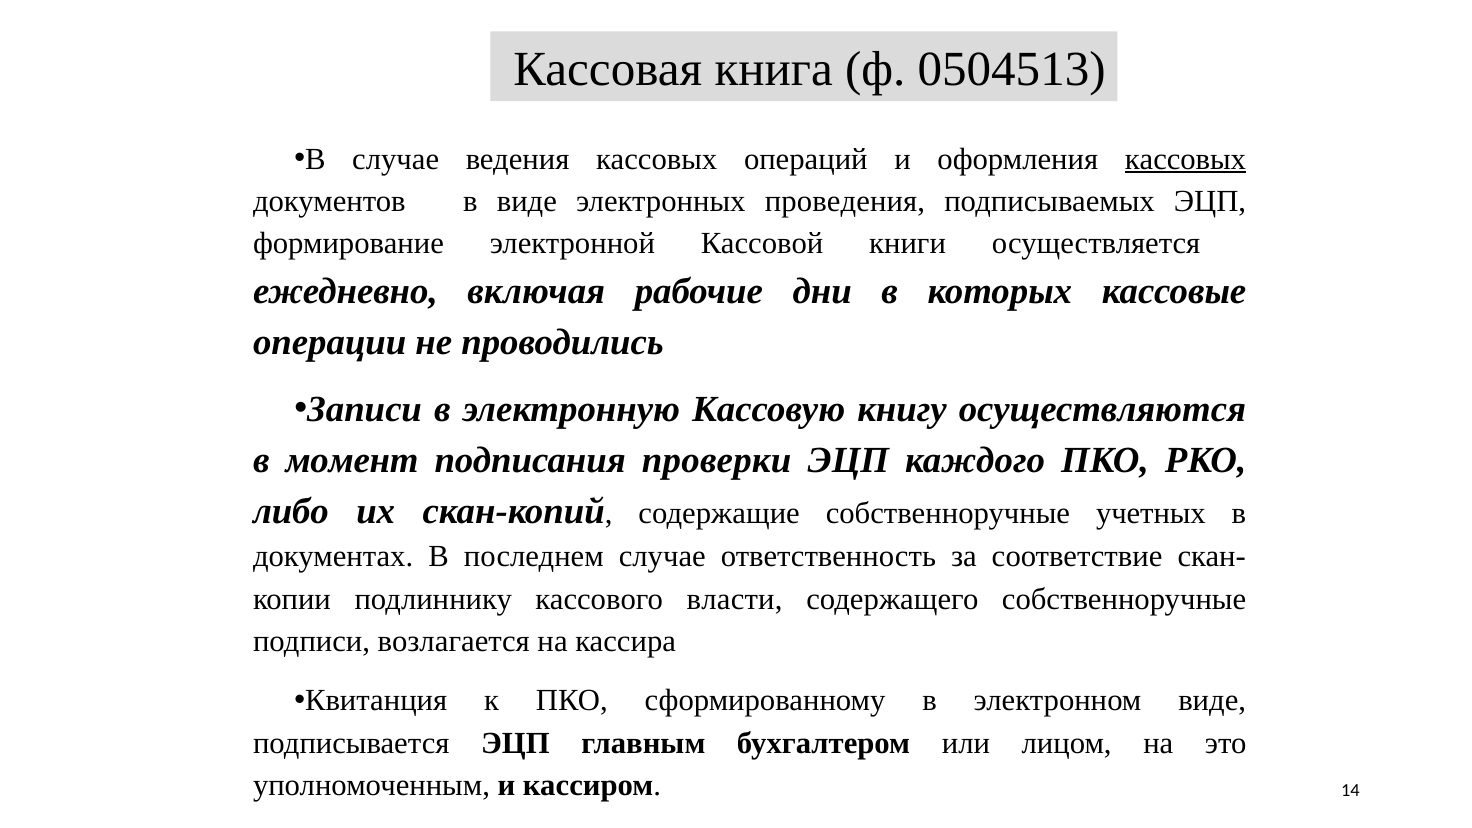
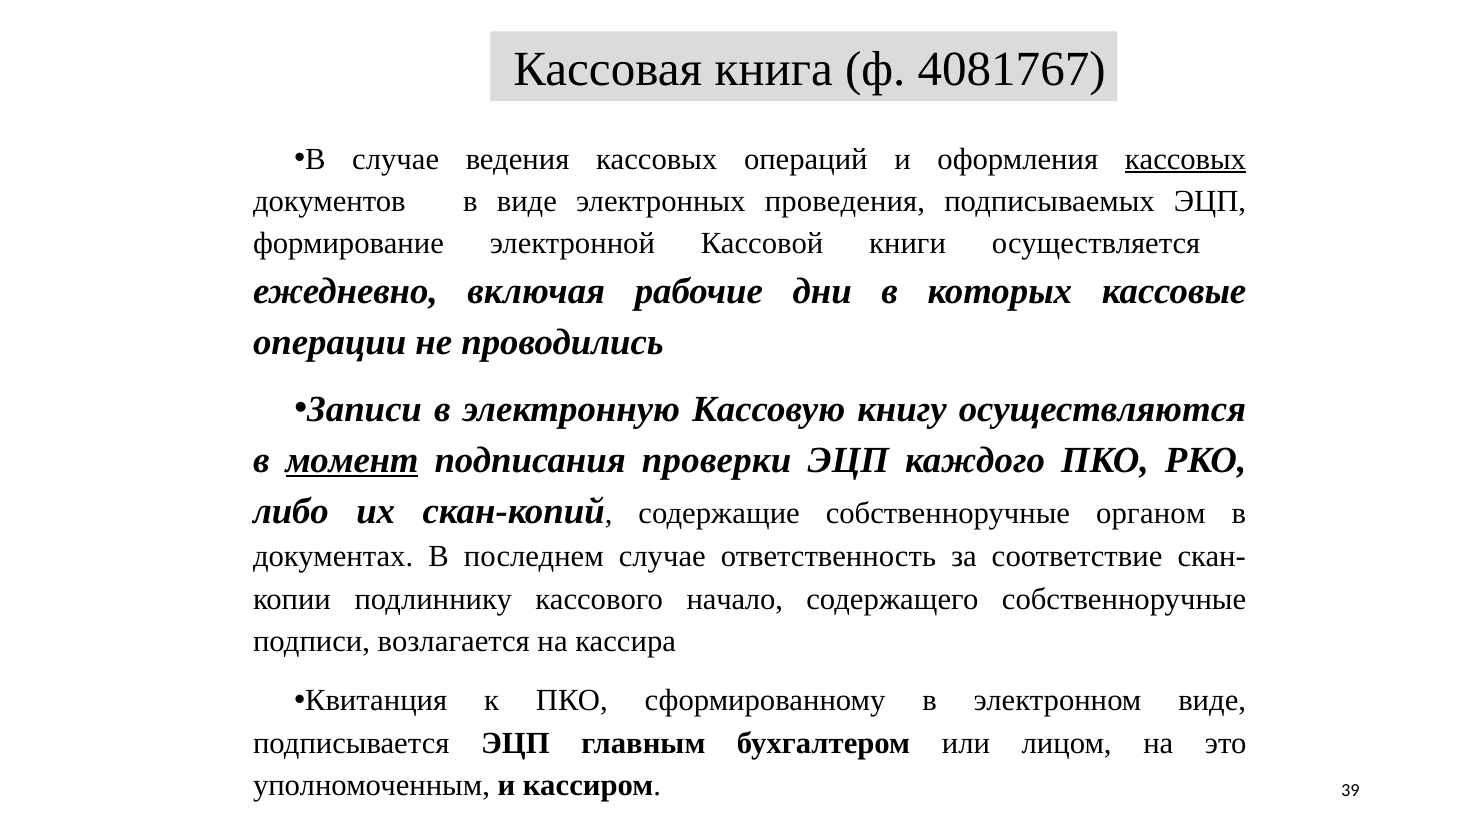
0504513: 0504513 -> 4081767 (1012, 70)
момент underline: none -> present (352, 460)
учетных: учетных -> органом (1151, 513)
власти: власти -> начало (735, 599)
14: 14 -> 39 (1350, 791)
